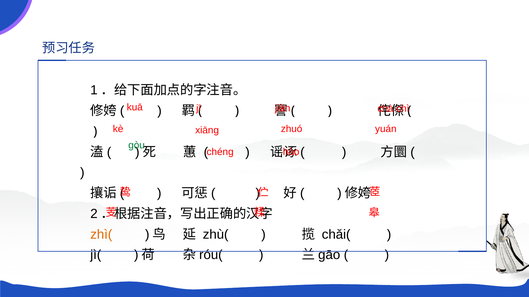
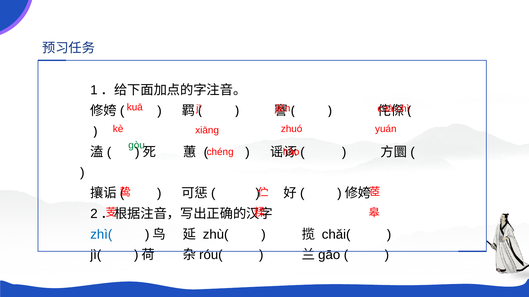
zhì( colour: orange -> blue (101, 235)
